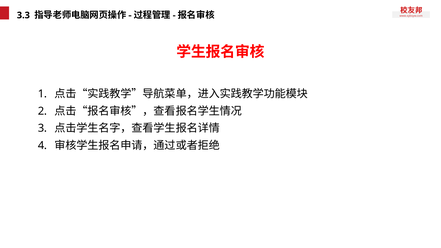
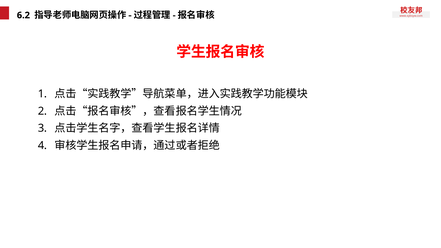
3.3: 3.3 -> 6.2 (23, 15)
